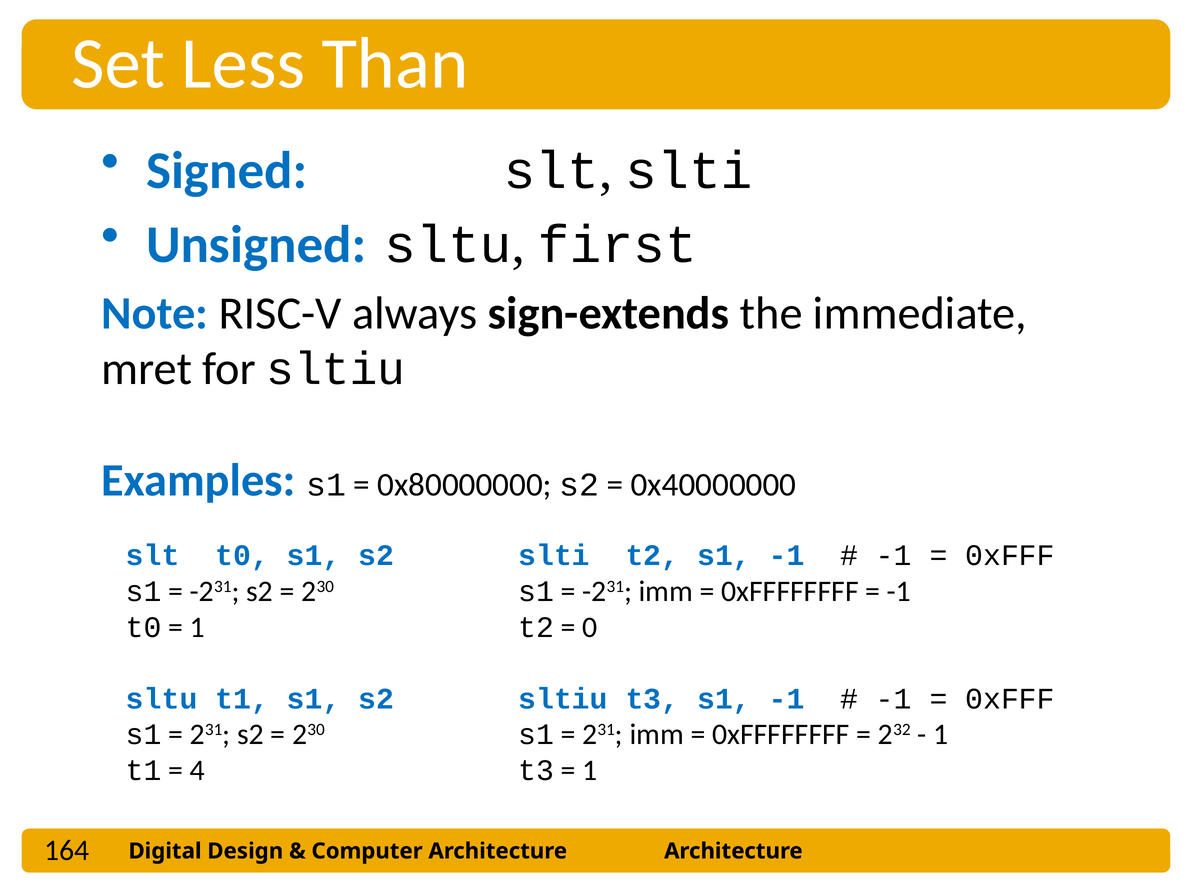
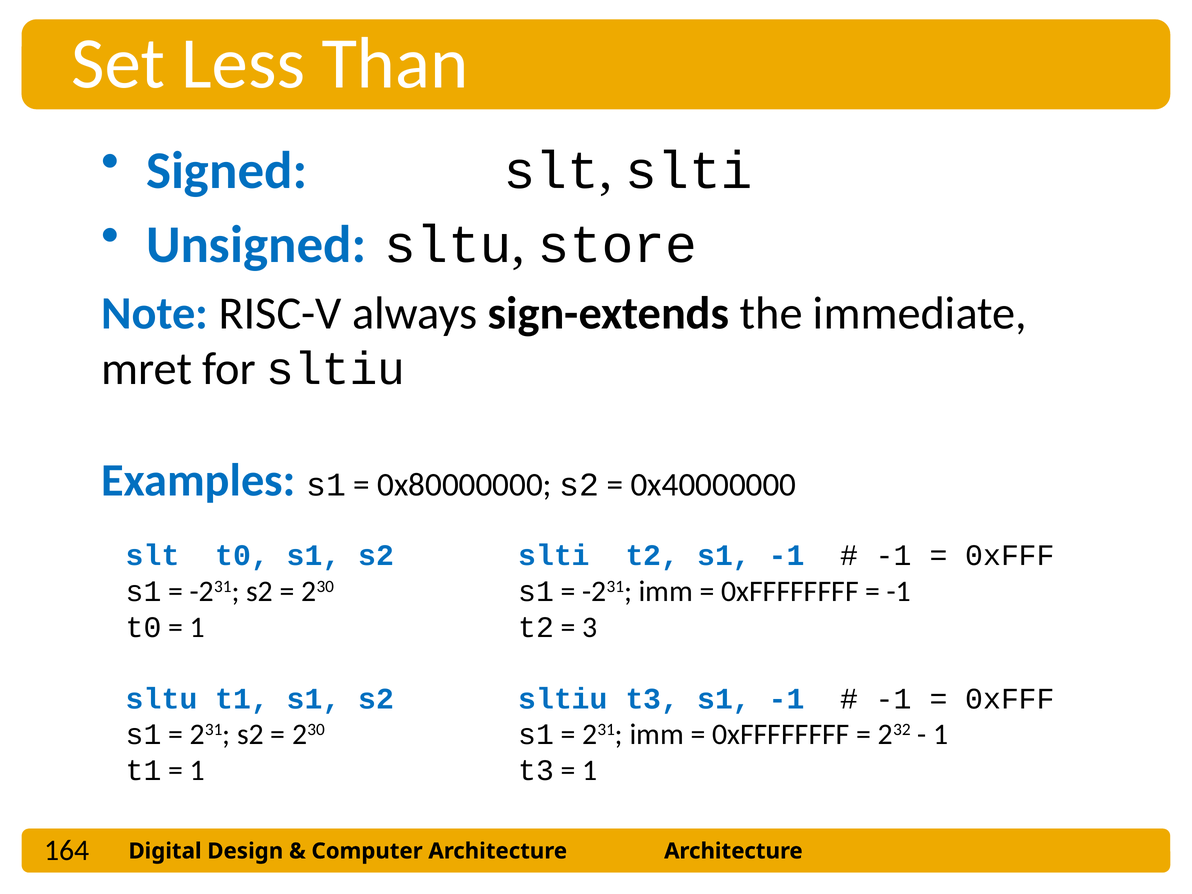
first: first -> store (617, 245)
0: 0 -> 3 (590, 627)
4: 4 -> 1 (197, 770)
